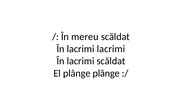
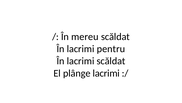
lacrimi lacrimi: lacrimi -> pentru (111, 49)
plânge plânge: plânge -> lacrimi (106, 73)
